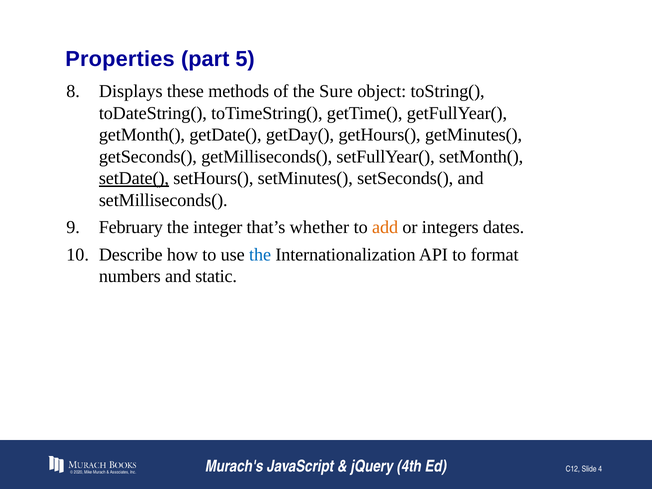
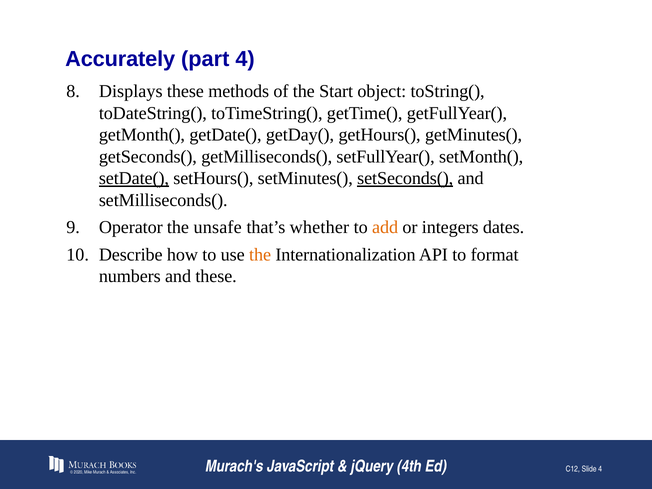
Properties: Properties -> Accurately (120, 59)
part 5: 5 -> 4 (245, 59)
Sure: Sure -> Start (336, 91)
setSeconds( underline: none -> present (405, 178)
February: February -> Operator (131, 227)
integer: integer -> unsafe (218, 227)
the colour: blue -> orange (260, 255)
and static: static -> these (216, 276)
